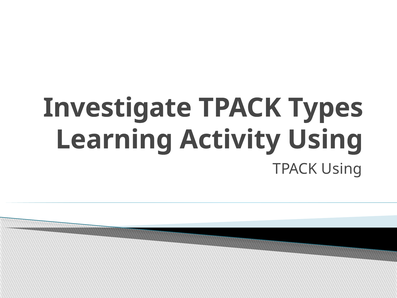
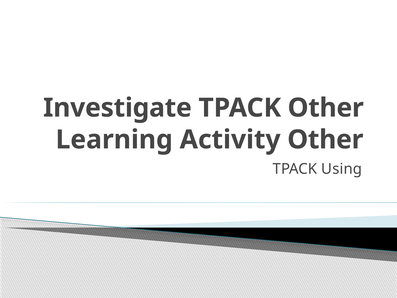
TPACK Types: Types -> Other (326, 108)
Activity Using: Using -> Other (325, 140)
